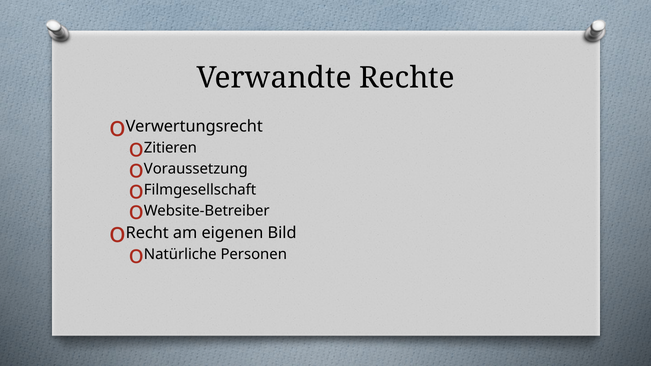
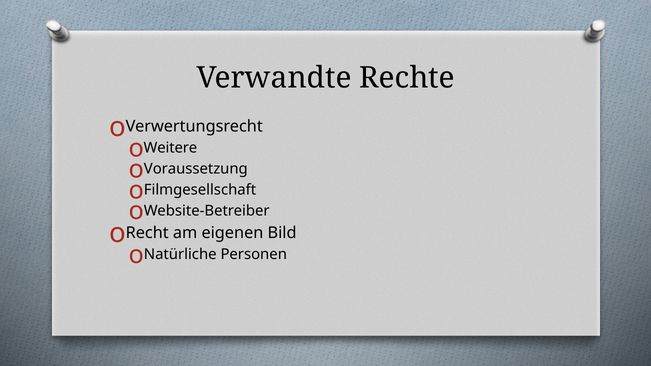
Zitieren: Zitieren -> Weitere (170, 148)
